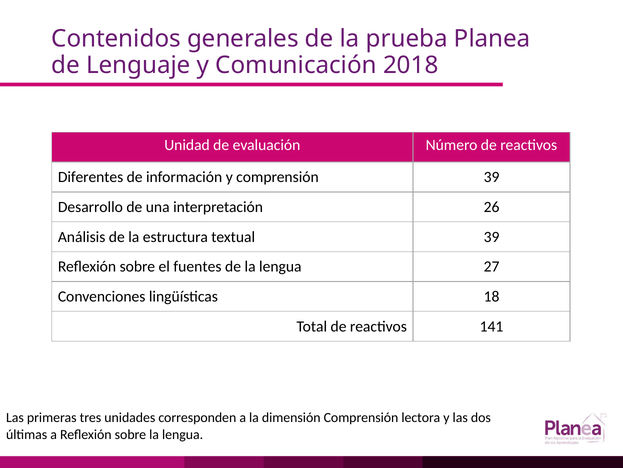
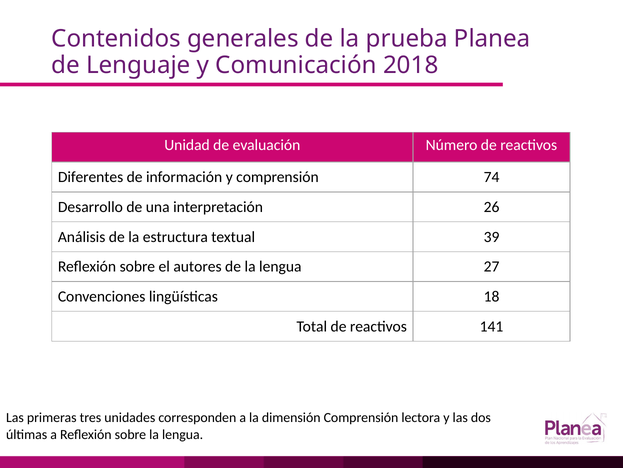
comprensión 39: 39 -> 74 (492, 177)
fuentes: fuentes -> autores (197, 266)
